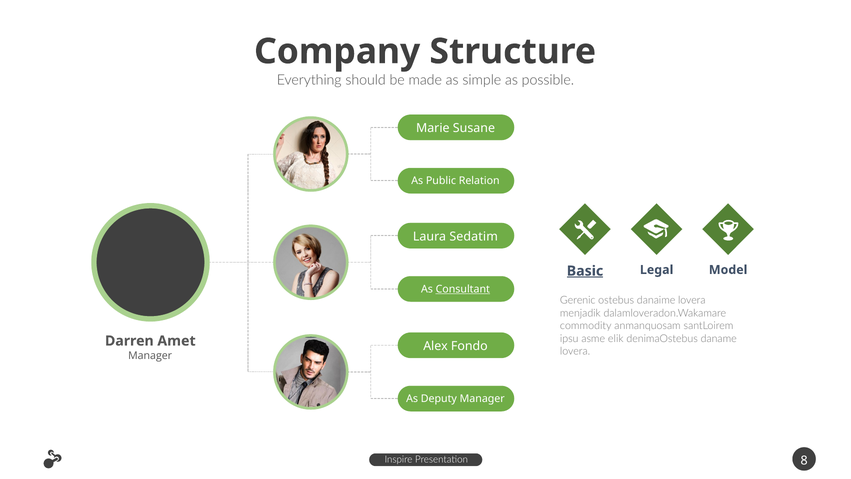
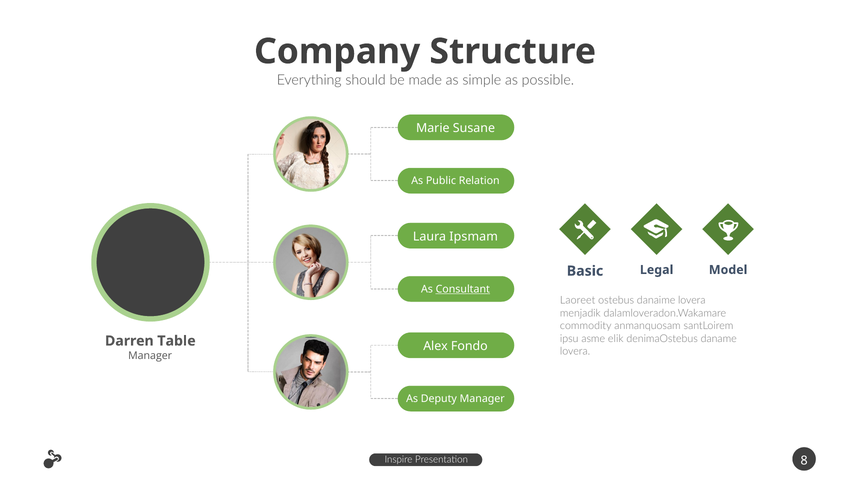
Sedatim: Sedatim -> Ipsmam (474, 236)
Basic underline: present -> none (585, 271)
Gerenic: Gerenic -> Laoreet (578, 300)
Amet: Amet -> Table (177, 341)
